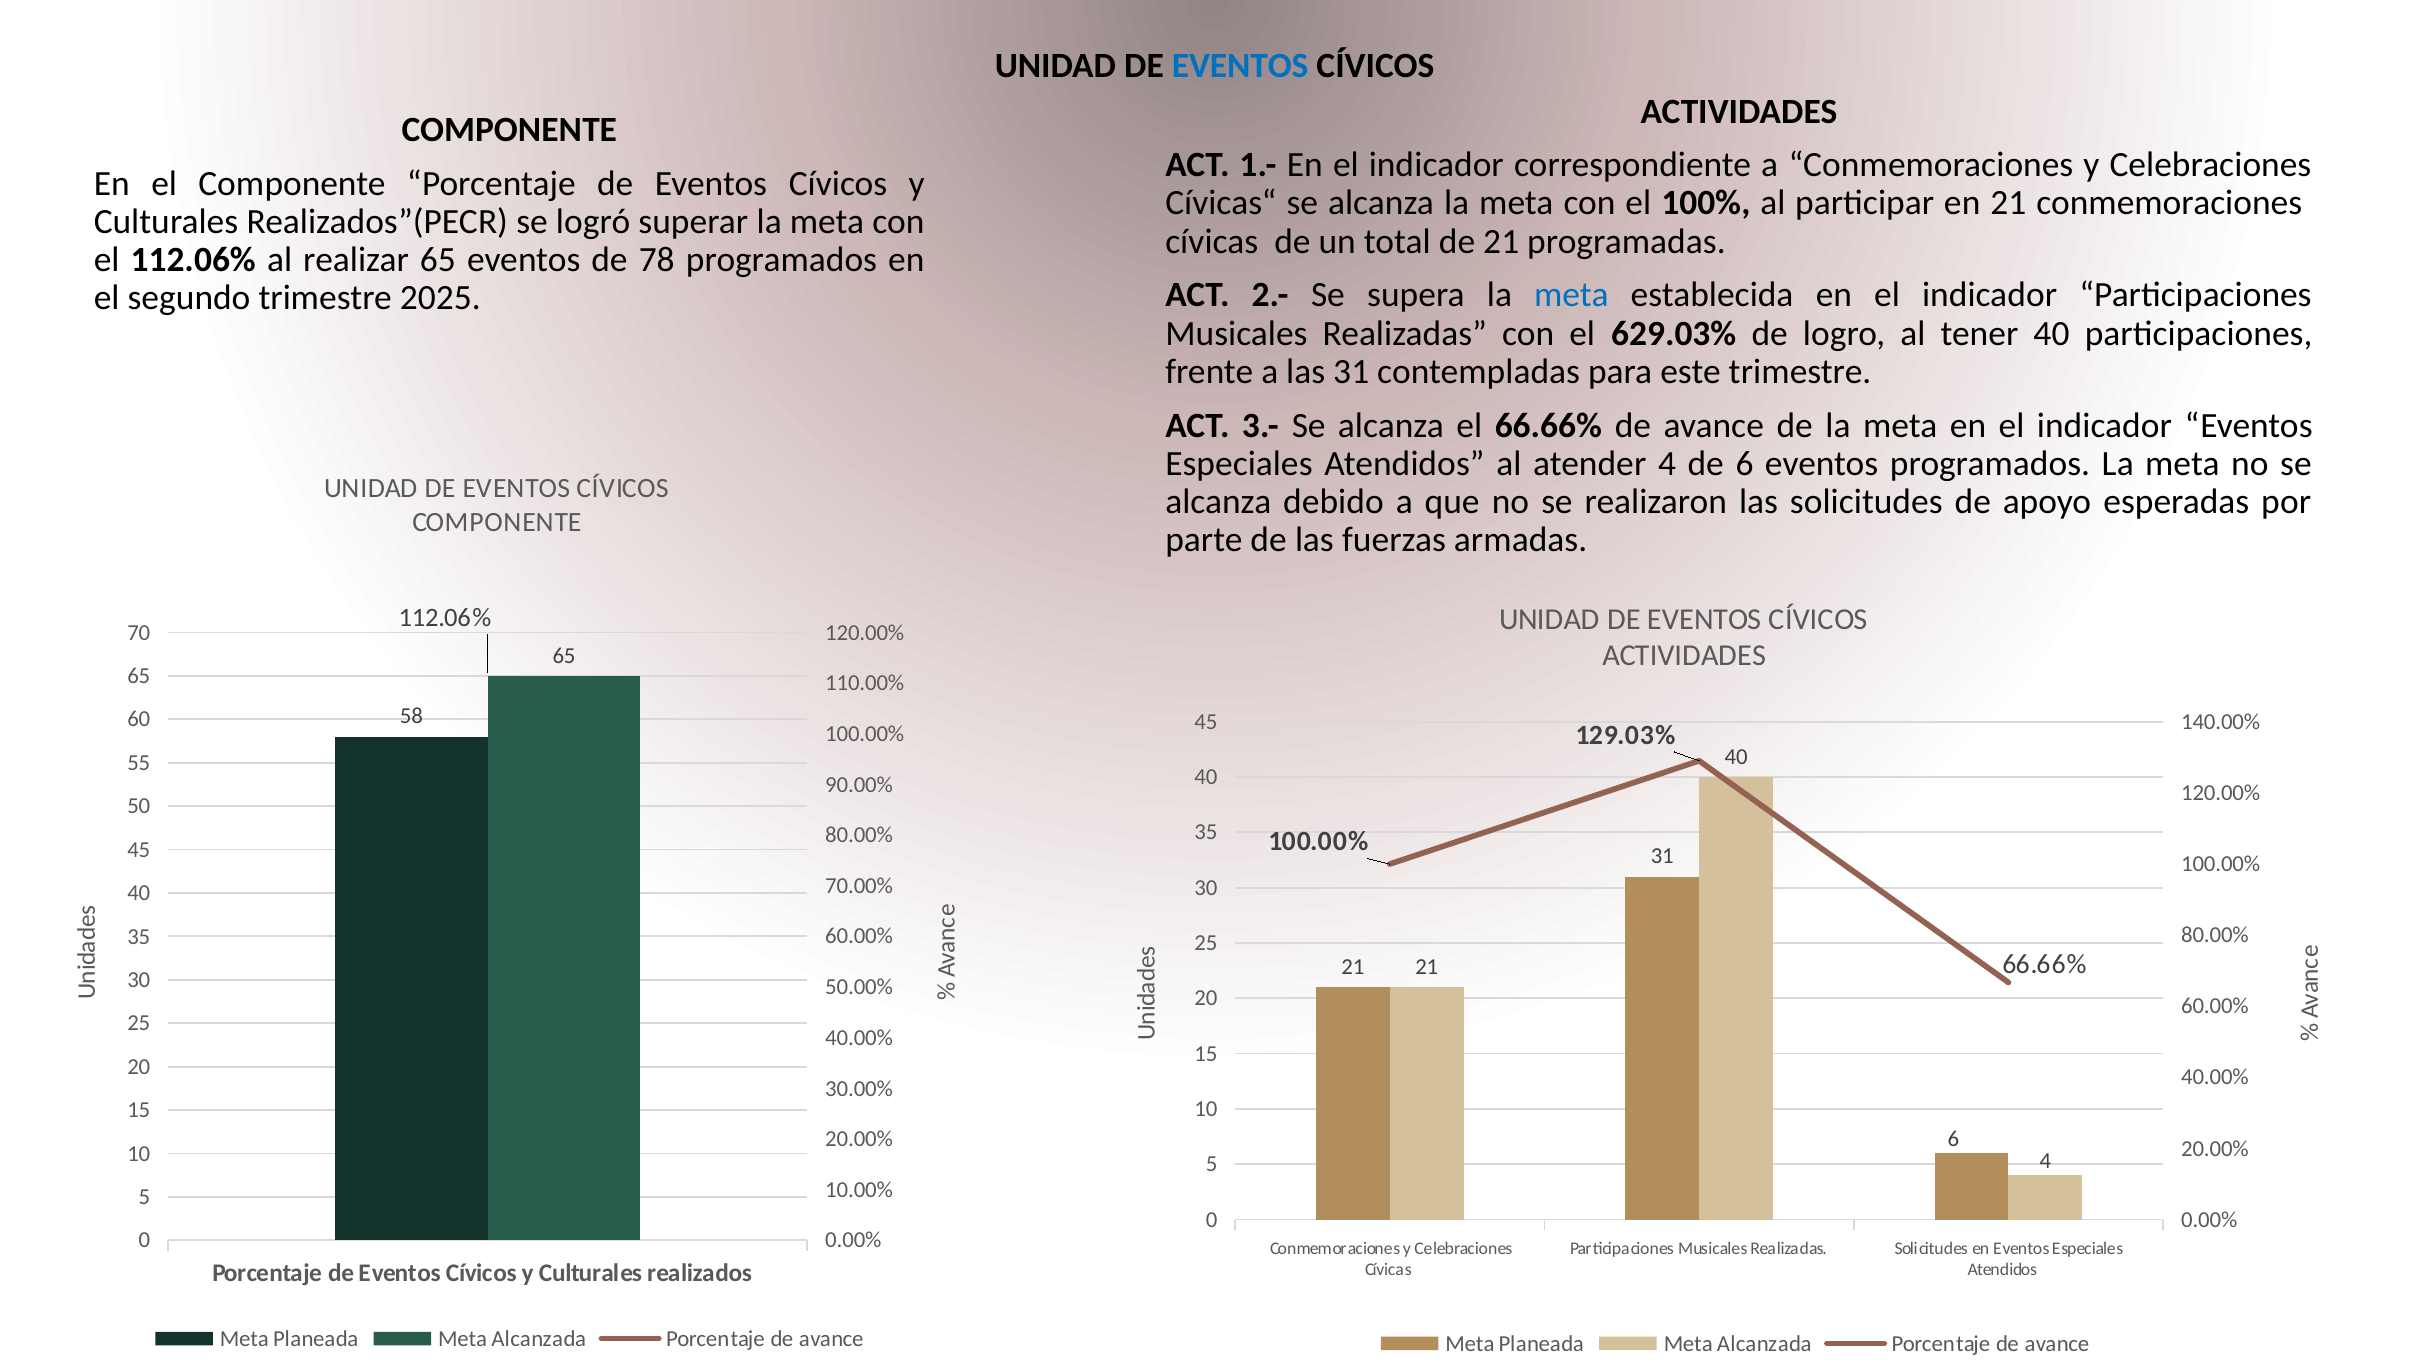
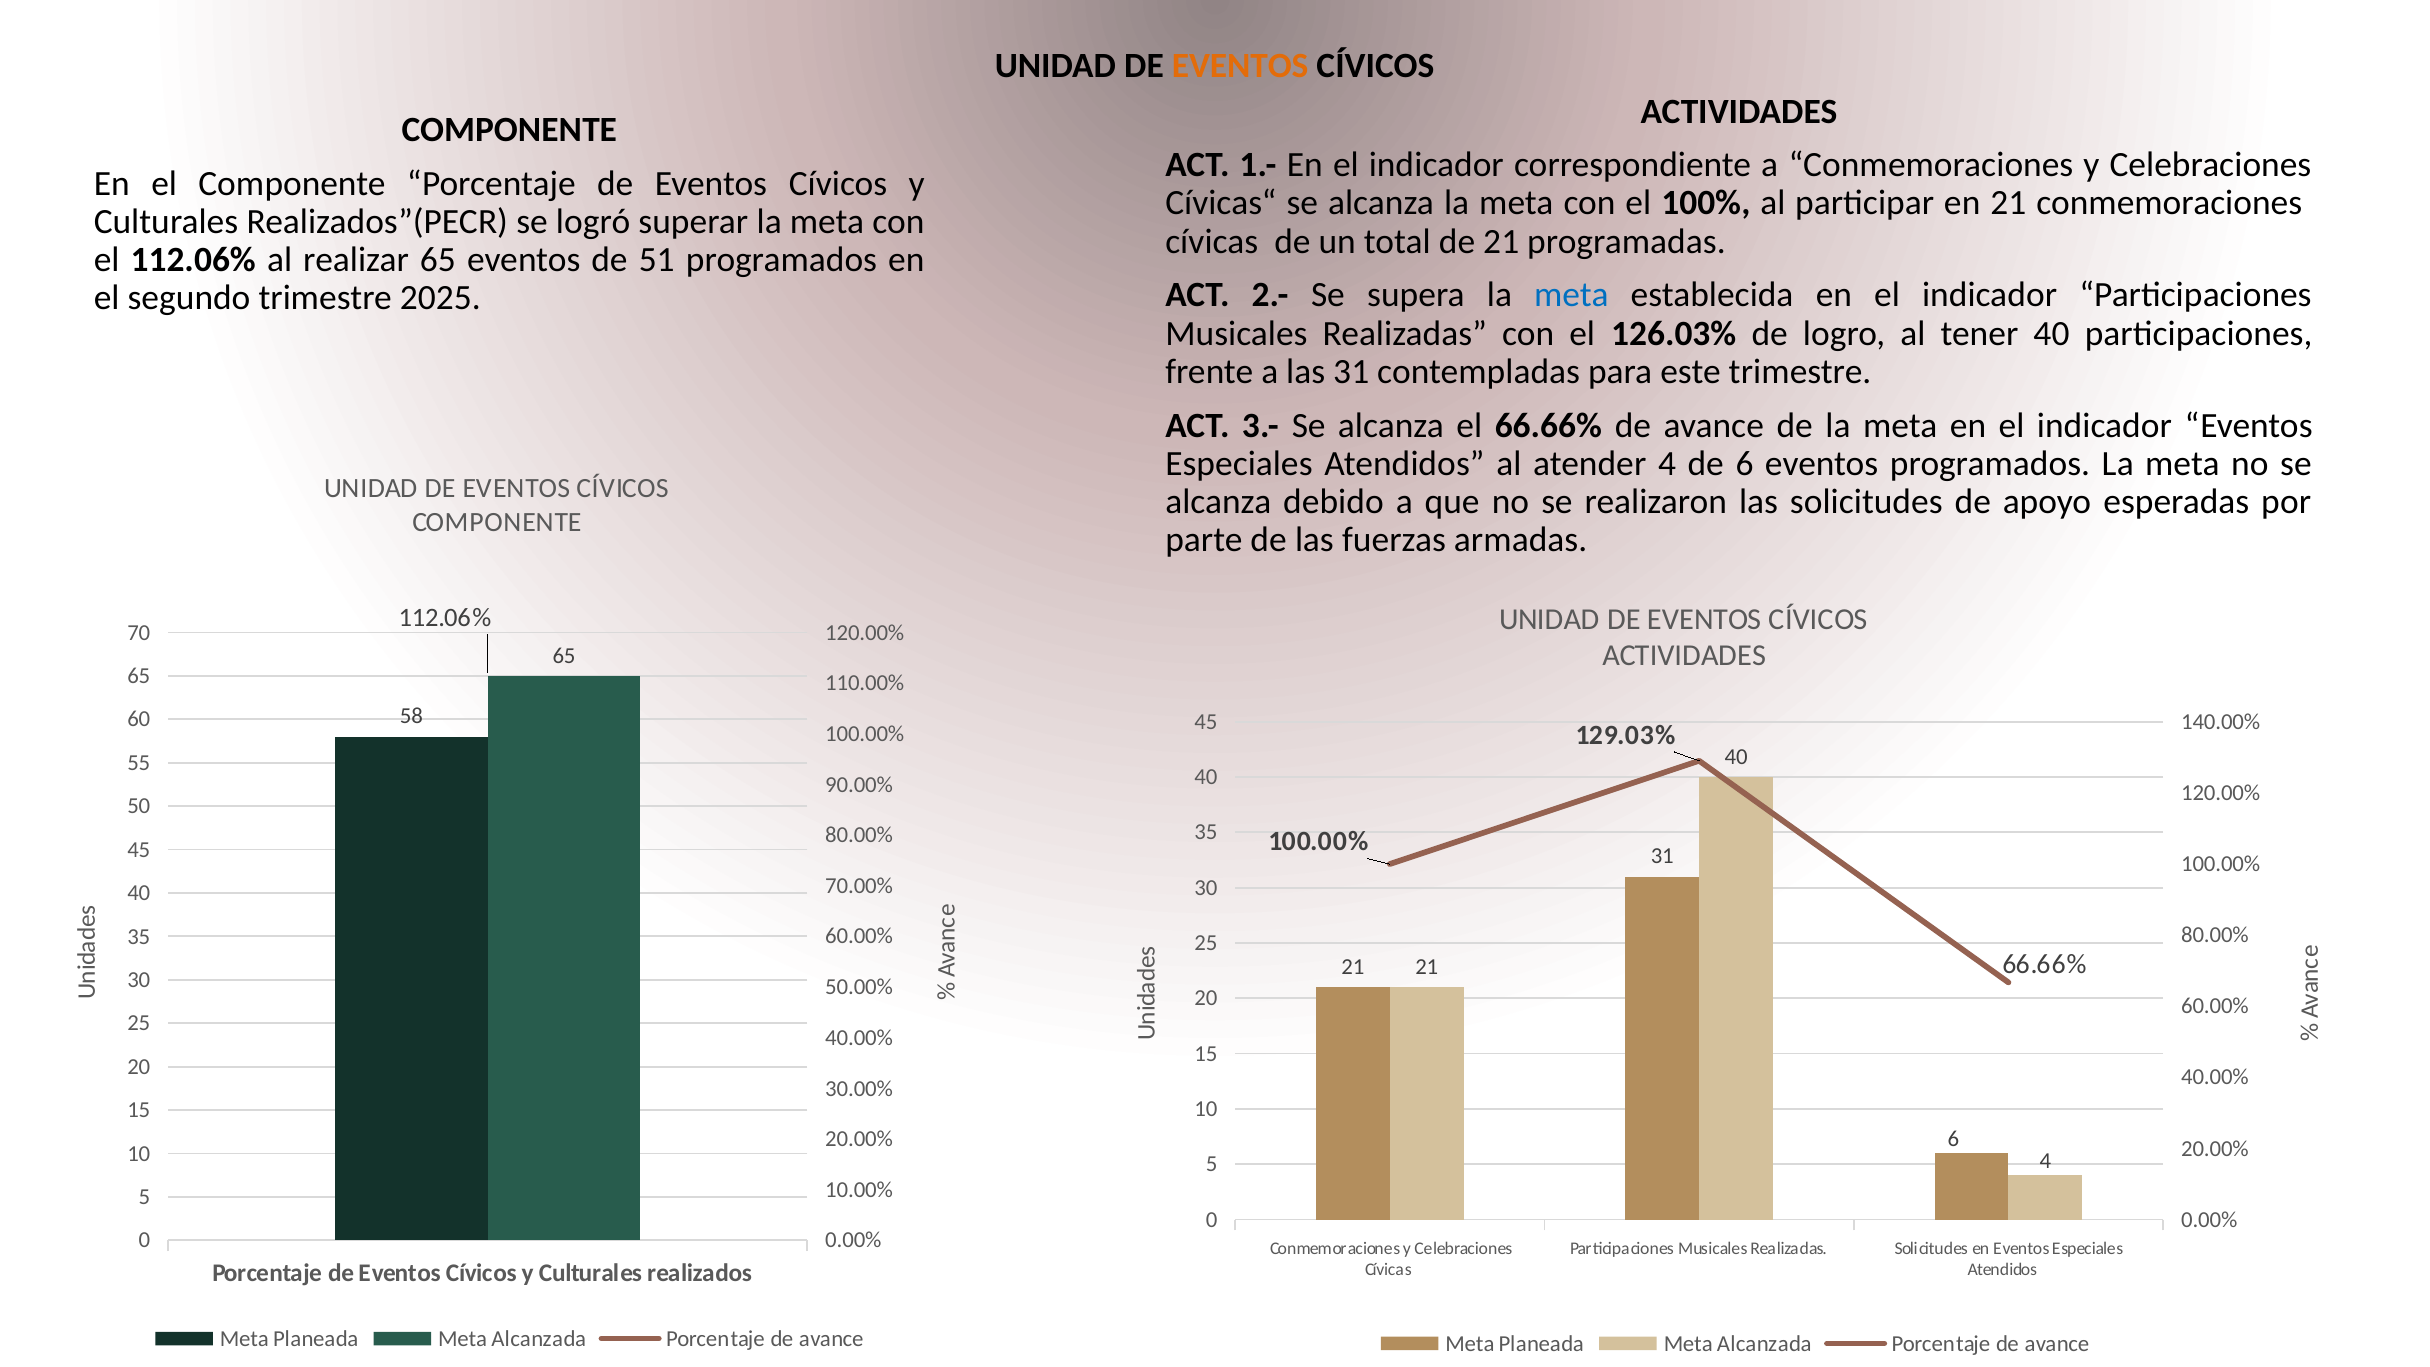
EVENTOS colour: blue -> orange (1240, 66)
78: 78 -> 51 (657, 260)
629.03%: 629.03% -> 126.03% (1674, 333)
